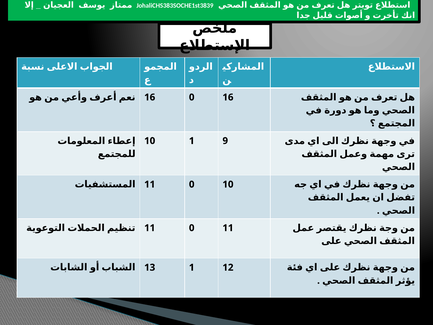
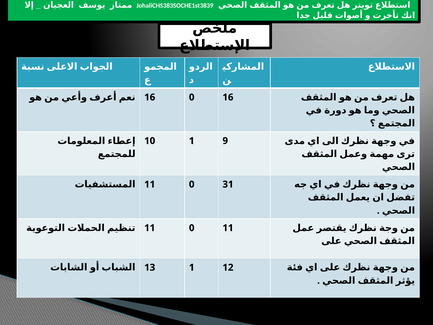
0 10: 10 -> 31 (228, 184)
